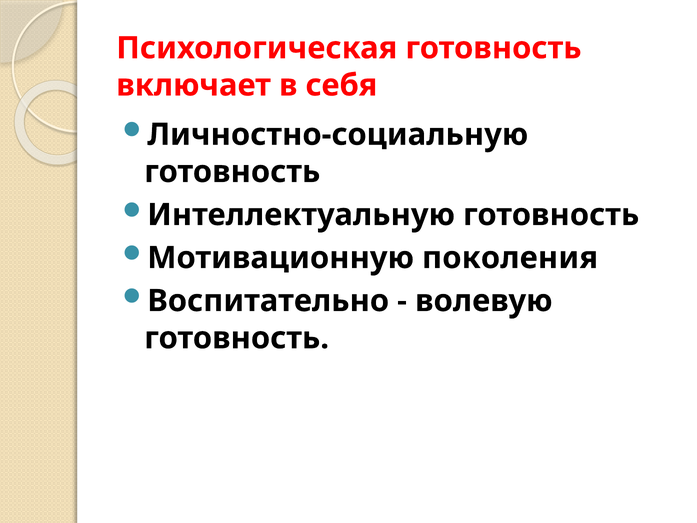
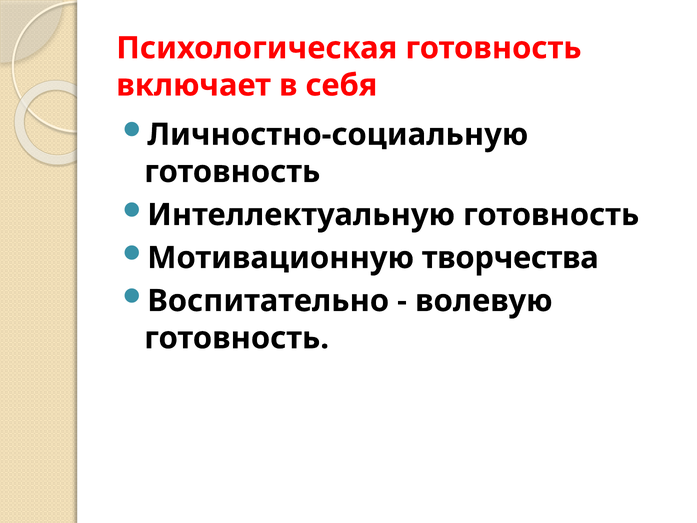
поколения: поколения -> творчества (510, 258)
